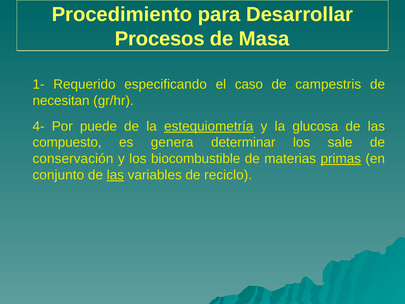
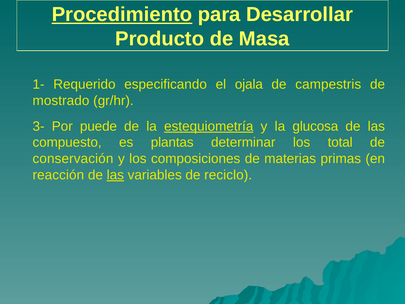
Procedimiento underline: none -> present (122, 15)
Procesos: Procesos -> Producto (160, 39)
caso: caso -> ojala (249, 84)
necesitan: necesitan -> mostrado (61, 101)
4-: 4- -> 3- (39, 126)
genera: genera -> plantas (172, 142)
sale: sale -> total (340, 142)
biocombustible: biocombustible -> composiciones (196, 159)
primas underline: present -> none (341, 159)
conjunto: conjunto -> reacción (58, 175)
